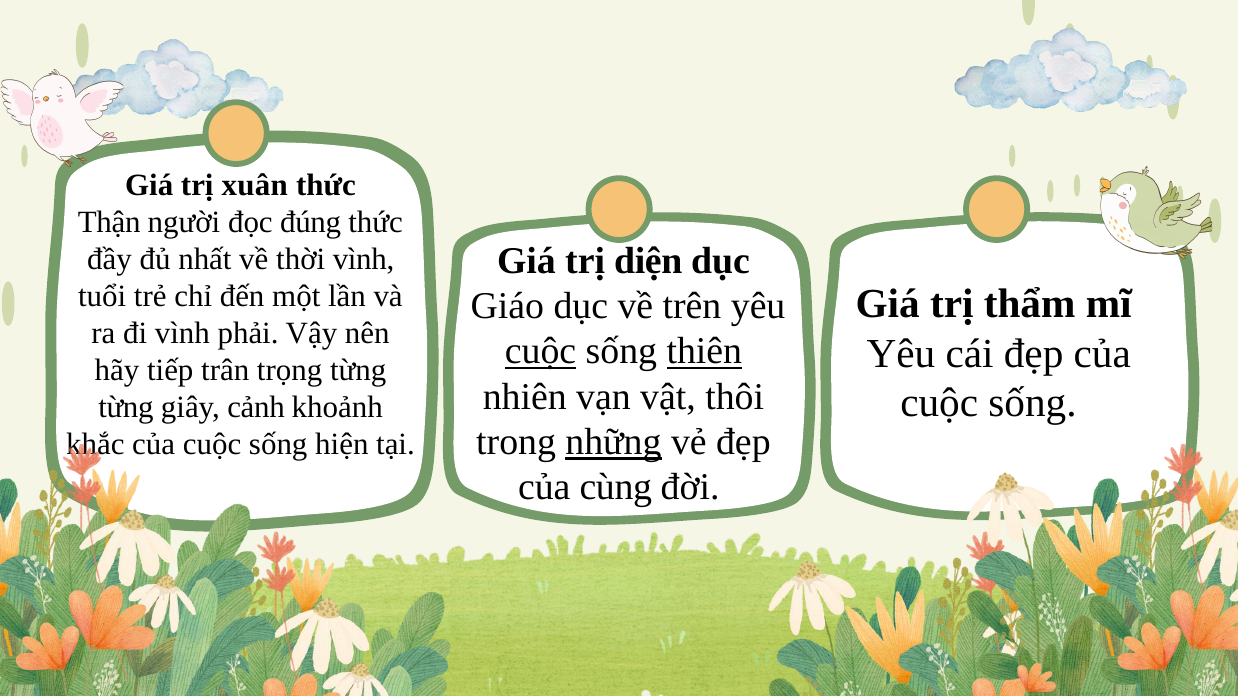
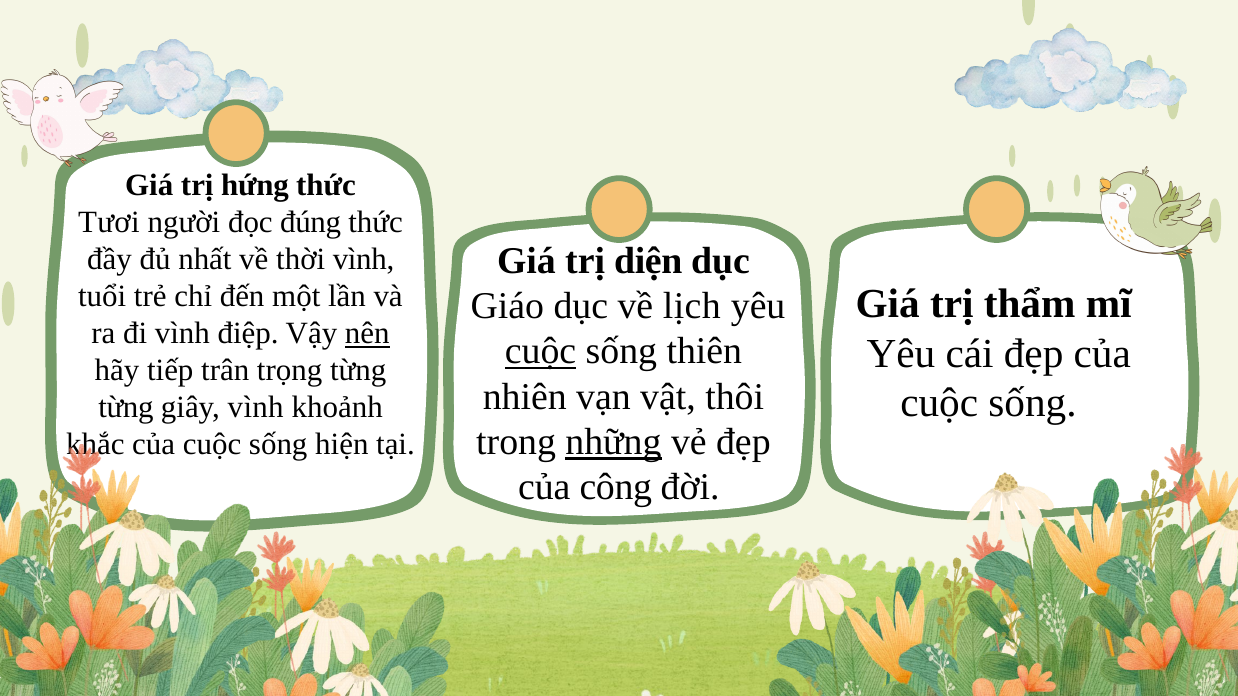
xuân: xuân -> hứng (255, 185)
Thận: Thận -> Tươi (109, 222)
trên: trên -> lịch (692, 306)
phải: phải -> điệp (248, 334)
nên underline: none -> present (367, 334)
thiên underline: present -> none (704, 352)
giây cảnh: cảnh -> vình (256, 408)
cùng: cùng -> công (616, 488)
